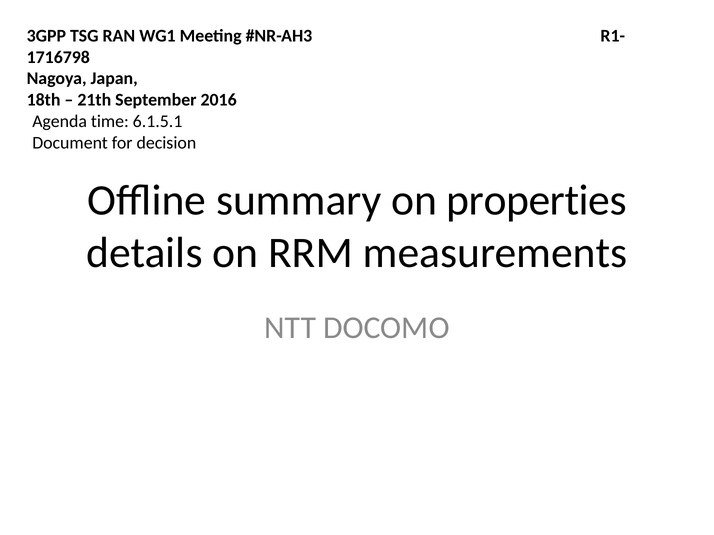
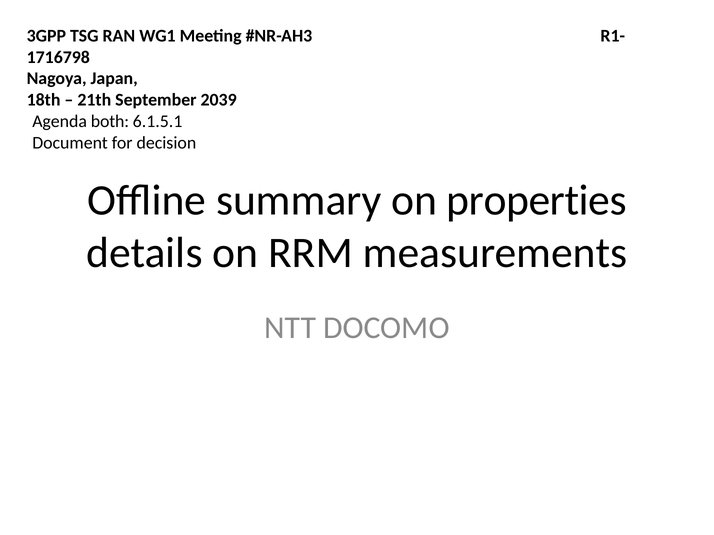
2016: 2016 -> 2039 (219, 100)
time: time -> both (110, 121)
